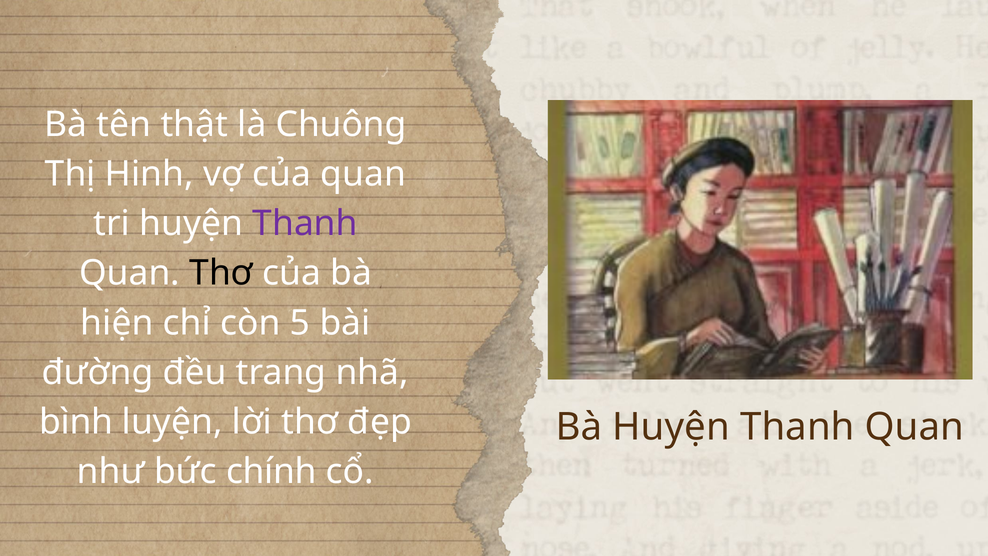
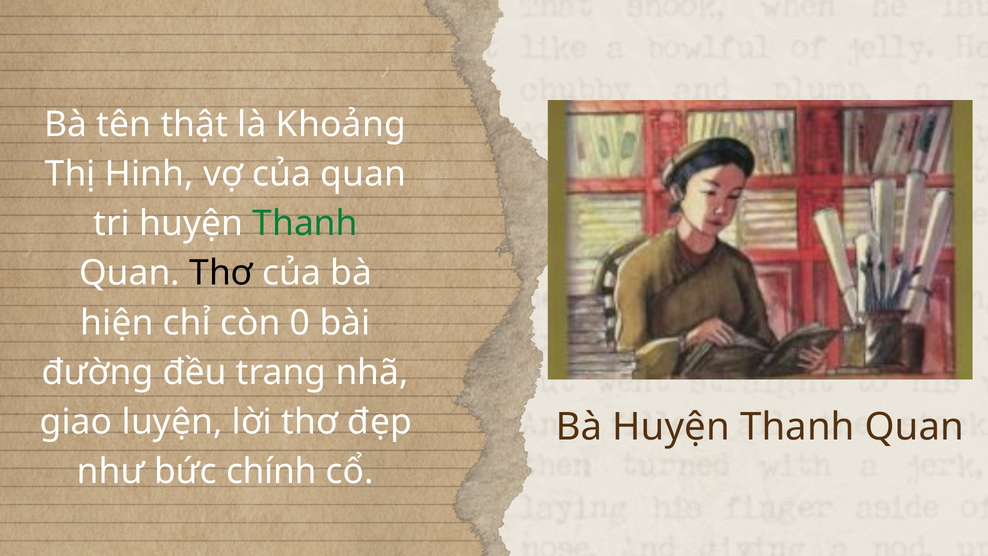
Chuông: Chuông -> Khoảng (341, 125)
Thanh colour: purple -> green (305, 224)
5: 5 -> 0 (300, 323)
bình: bình -> giao (76, 422)
